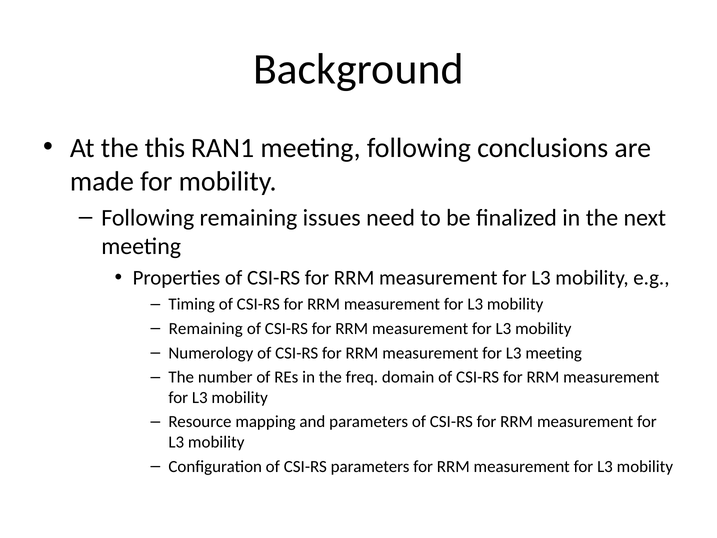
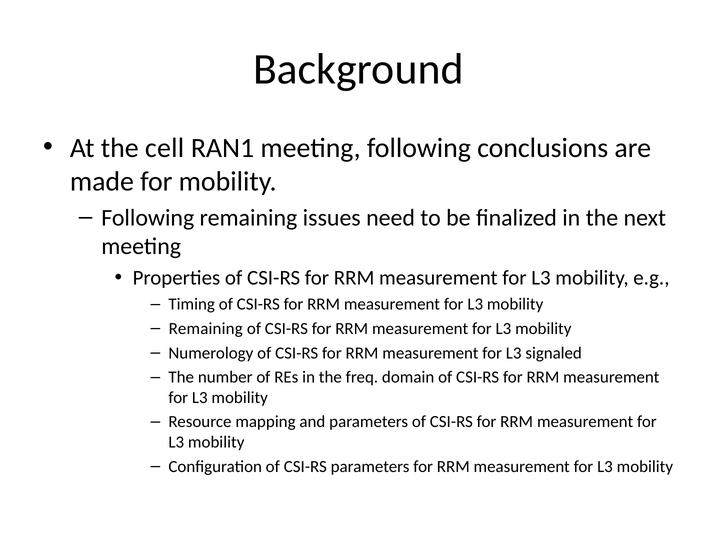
this: this -> cell (165, 148)
L3 meeting: meeting -> signaled (554, 353)
